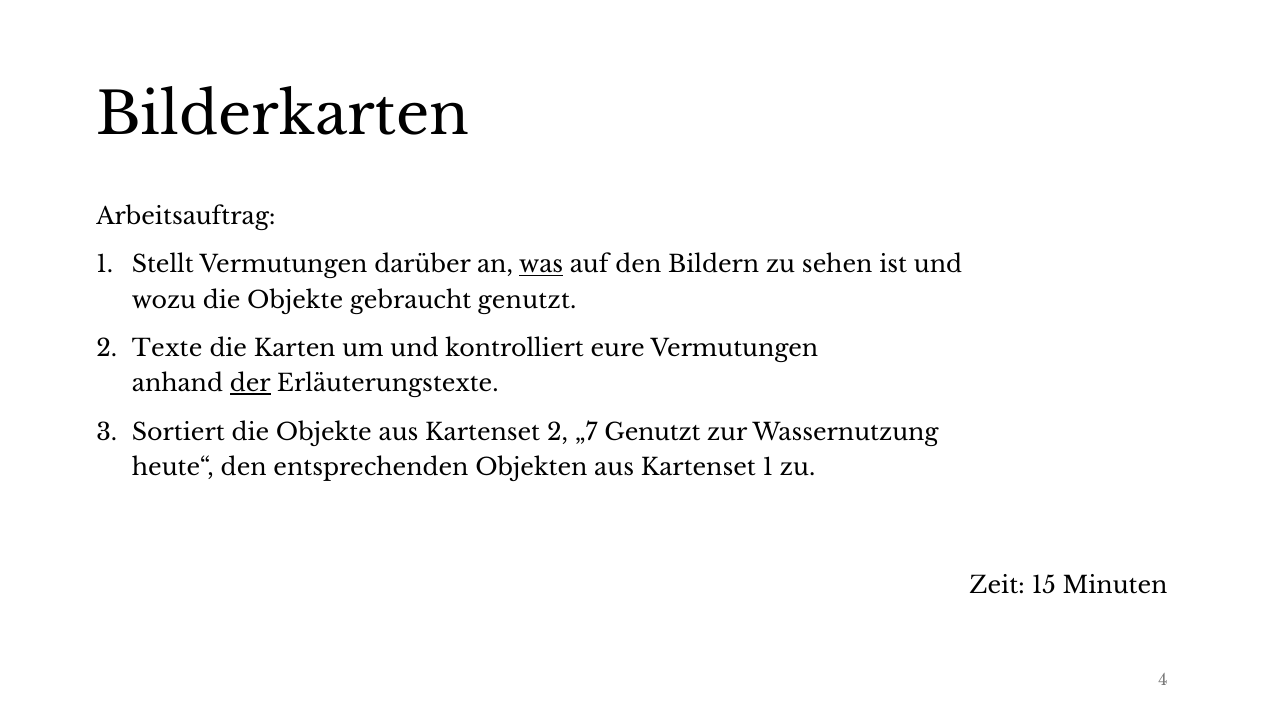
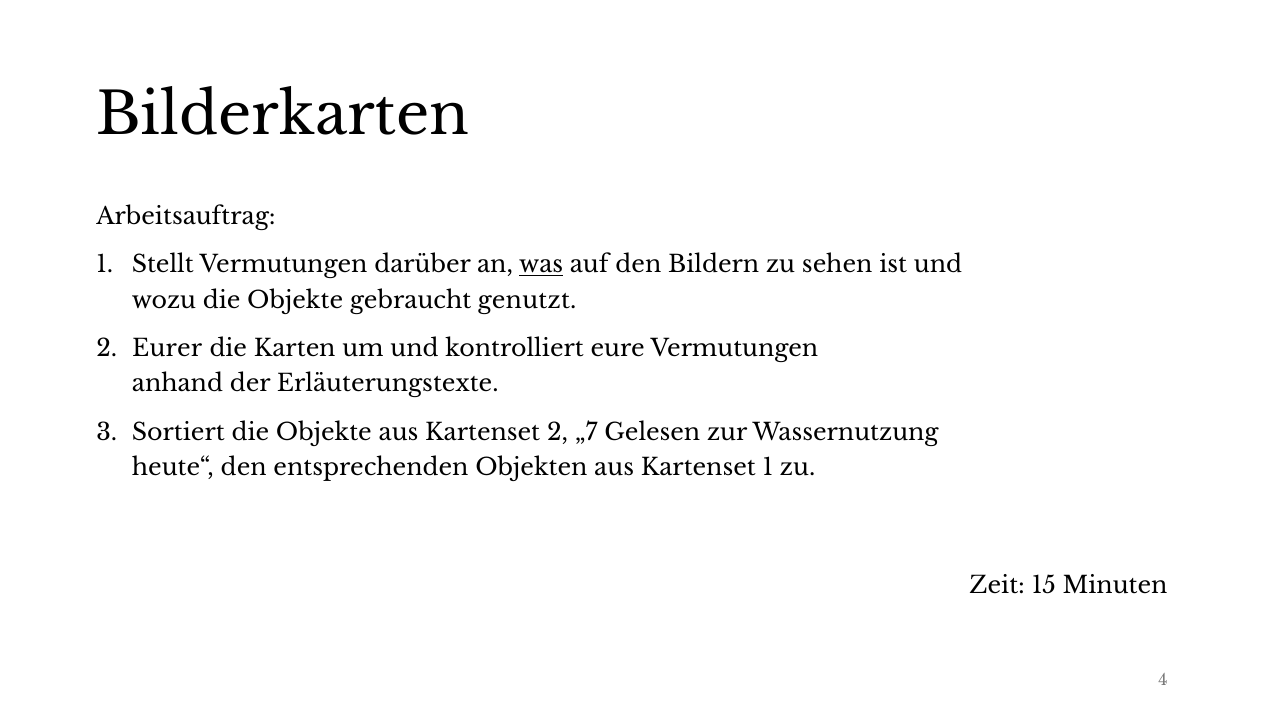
Texte: Texte -> Eurer (167, 349)
der underline: present -> none (250, 384)
„7 Genutzt: Genutzt -> Gelesen (652, 432)
